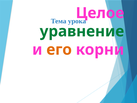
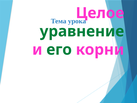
его colour: orange -> green (59, 50)
